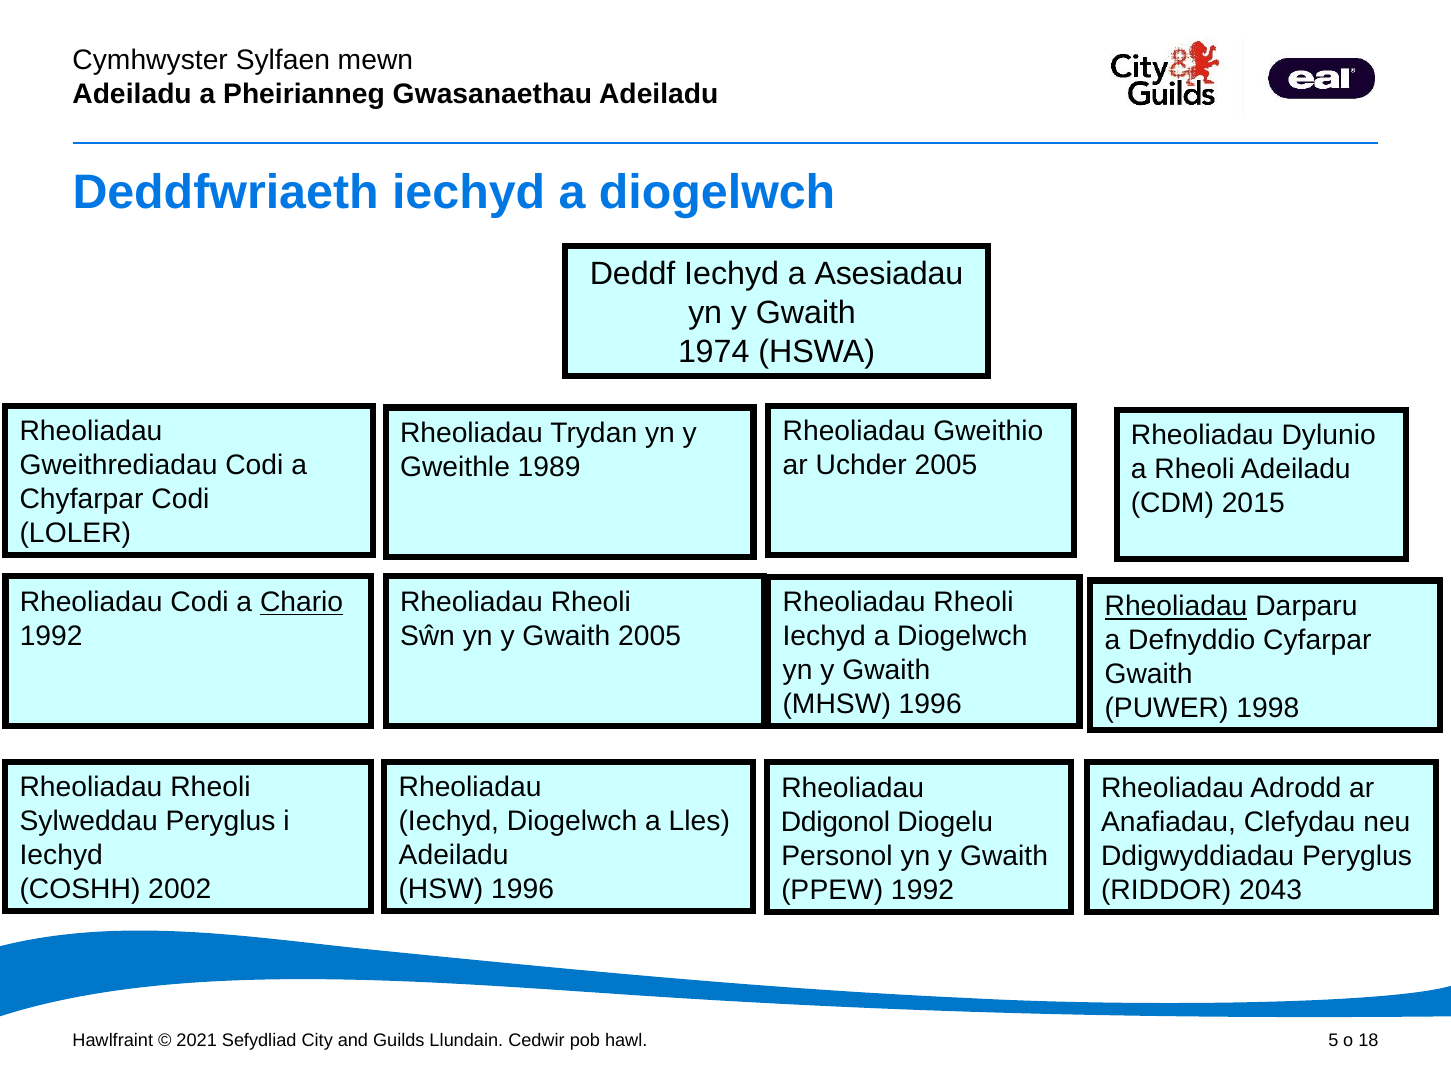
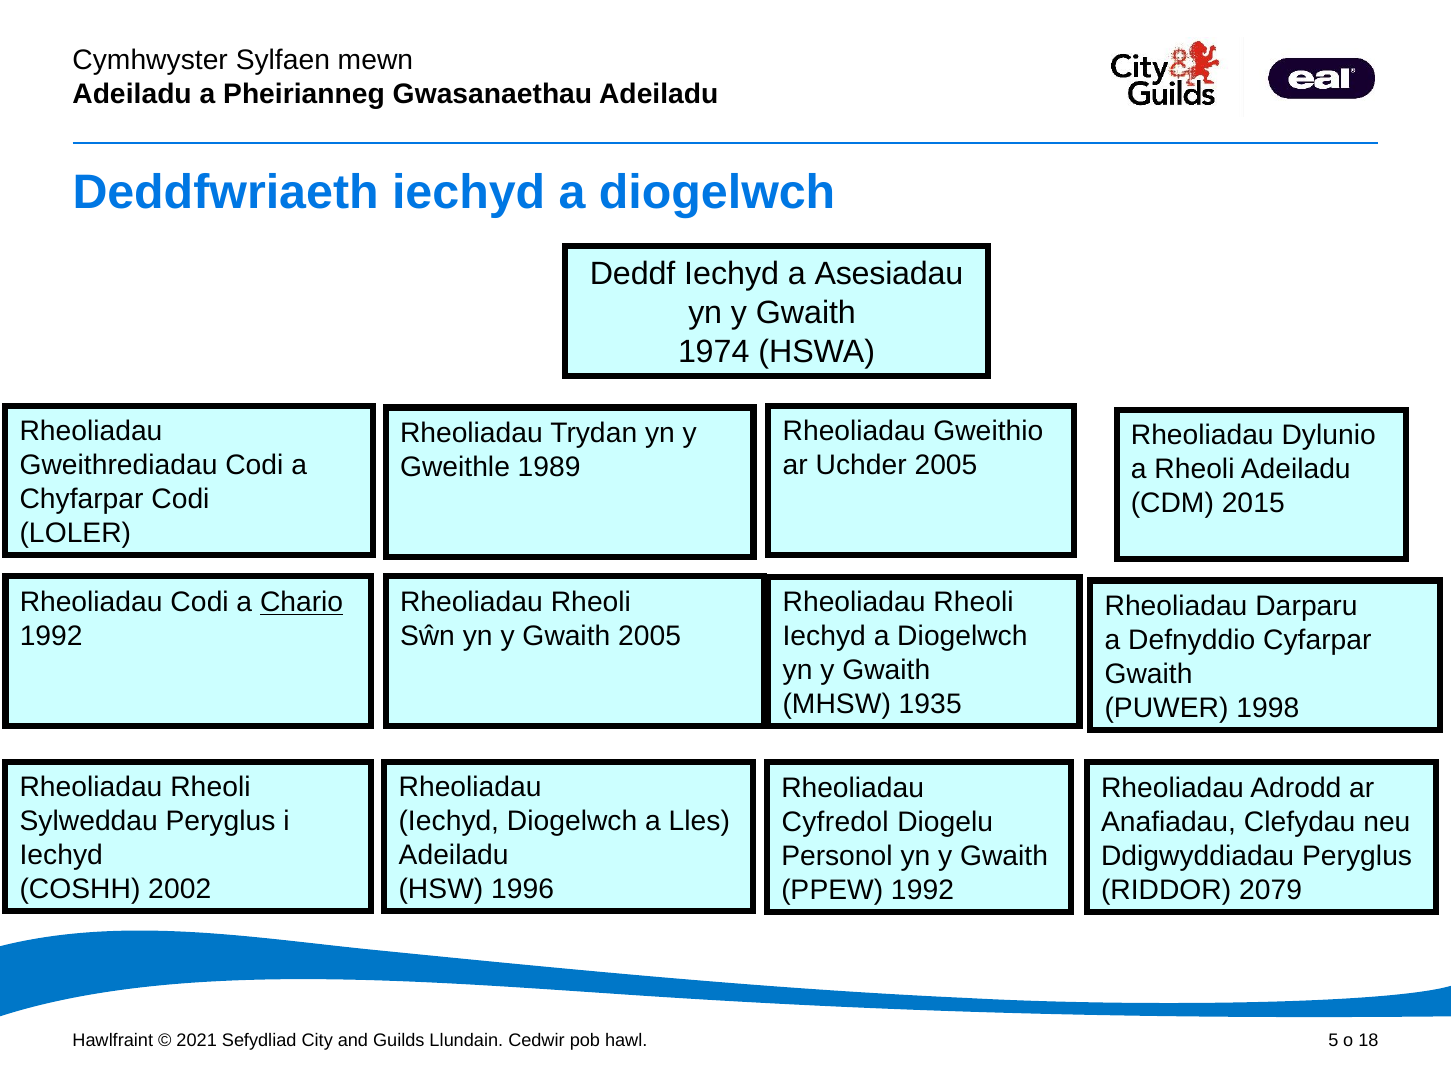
Rheoliadau underline: present -> none (1176, 607)
MHSW 1996: 1996 -> 1935 (930, 704)
Ddigonol: Ddigonol -> Cyfredol (835, 822)
2043: 2043 -> 2079 (1271, 890)
